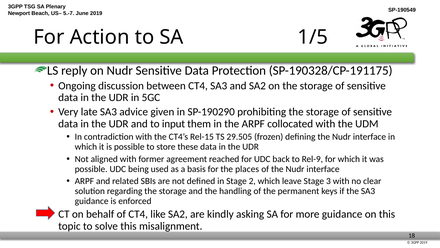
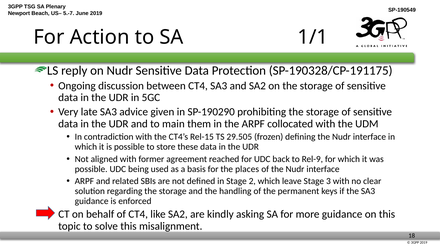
1/5: 1/5 -> 1/1 (313, 37)
input: input -> main (173, 123)
